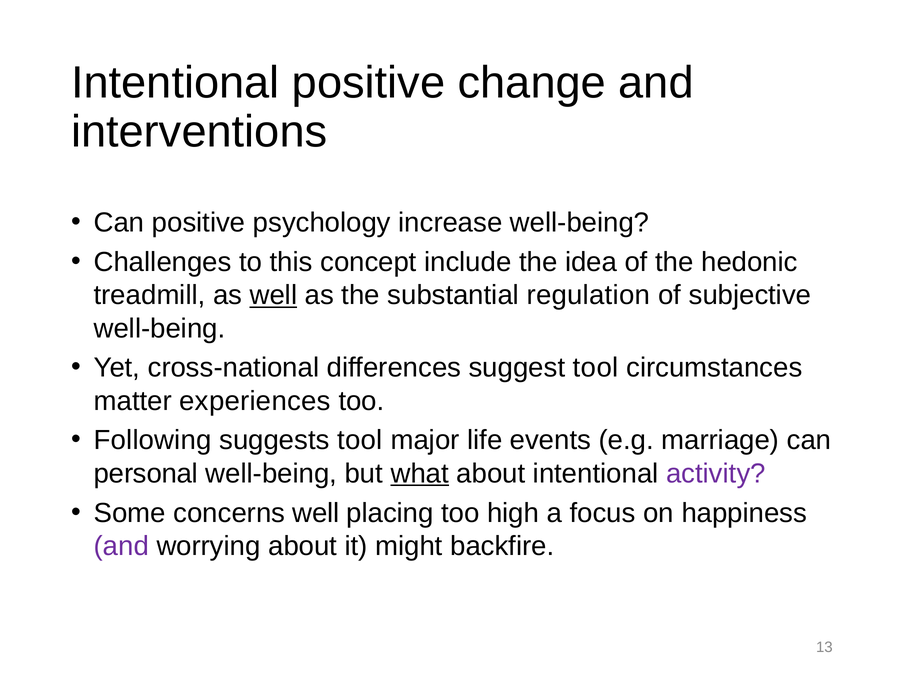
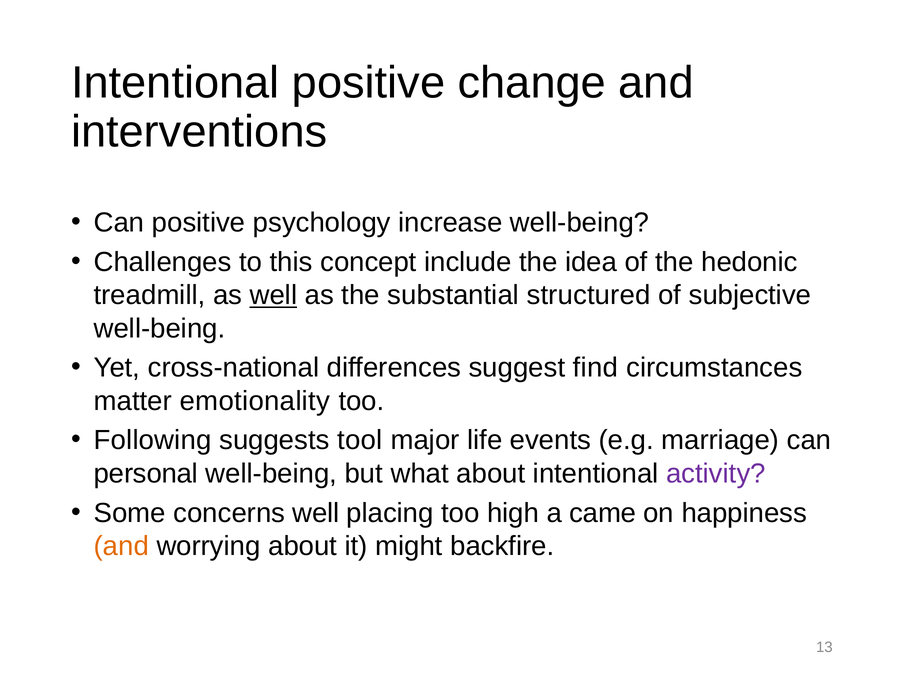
regulation: regulation -> structured (589, 295)
suggest tool: tool -> find (596, 368)
experiences: experiences -> emotionality (255, 401)
what underline: present -> none (420, 473)
focus: focus -> came (603, 513)
and colour: purple -> orange (121, 546)
